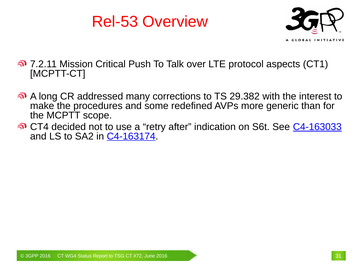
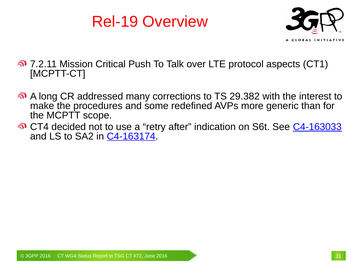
Rel-53: Rel-53 -> Rel-19 (115, 22)
